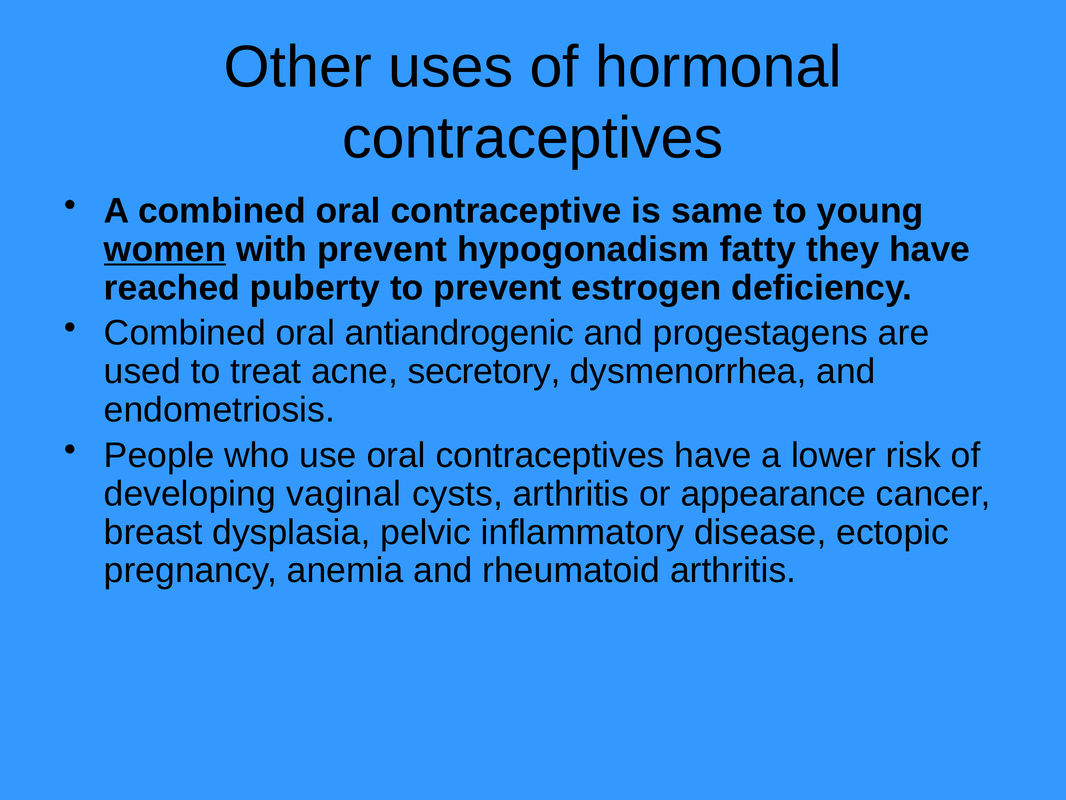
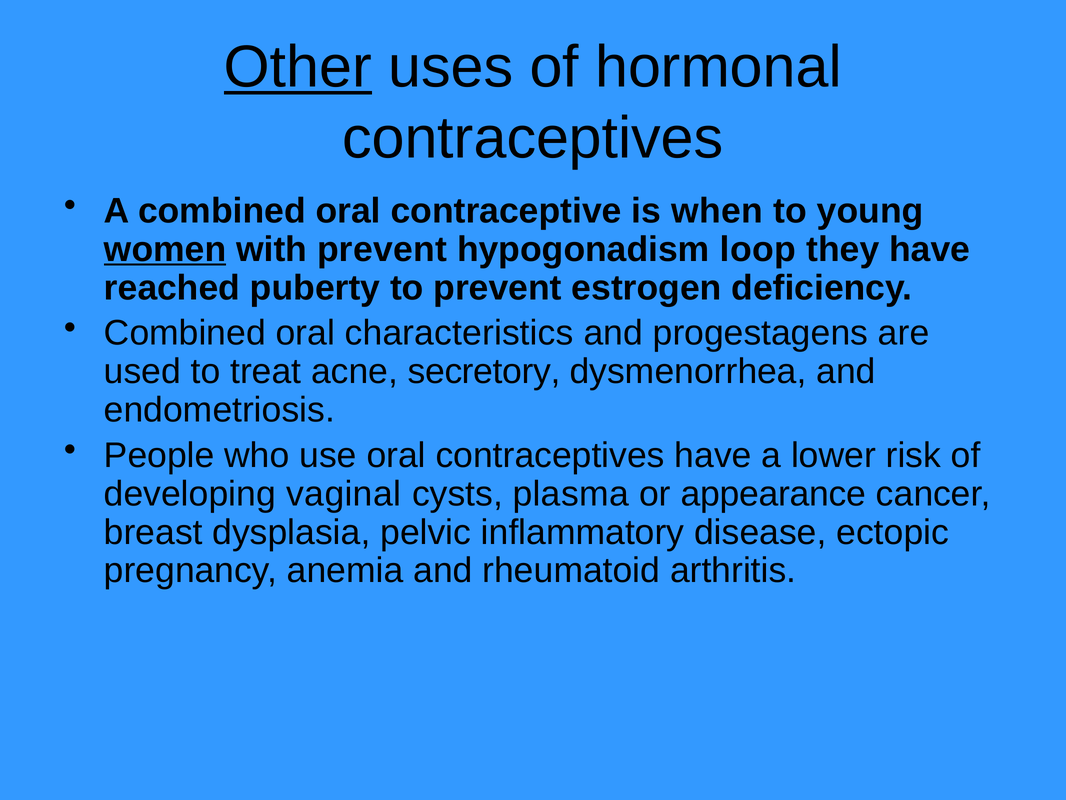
Other underline: none -> present (298, 67)
same: same -> when (717, 211)
fatty: fatty -> loop (758, 249)
antiandrogenic: antiandrogenic -> characteristics (459, 333)
cysts arthritis: arthritis -> plasma (571, 494)
